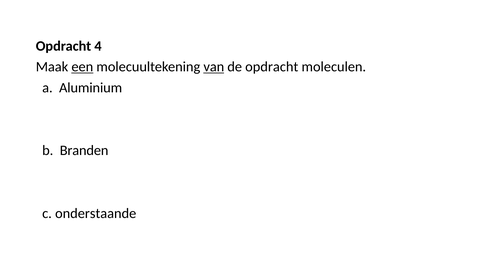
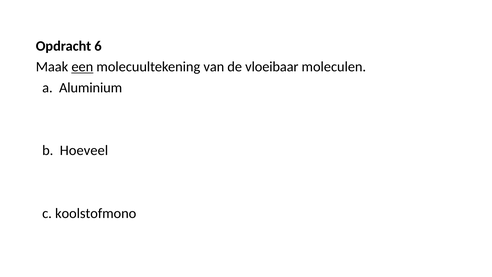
4: 4 -> 6 (98, 46)
van underline: present -> none (214, 67)
de opdracht: opdracht -> vloeibaar (272, 67)
Branden: Branden -> Hoeveel (84, 150)
onderstaande: onderstaande -> koolstofmono (96, 213)
